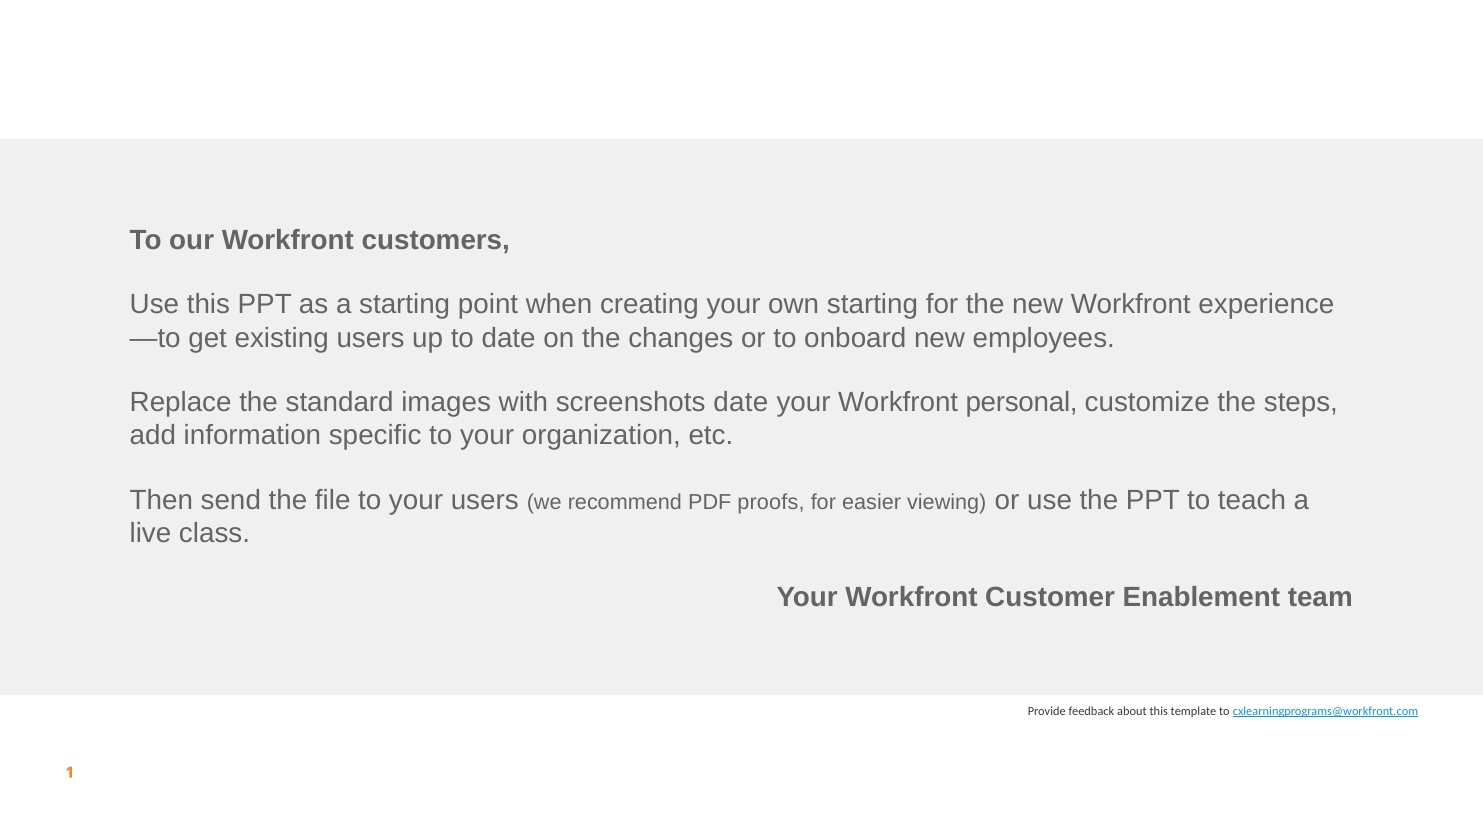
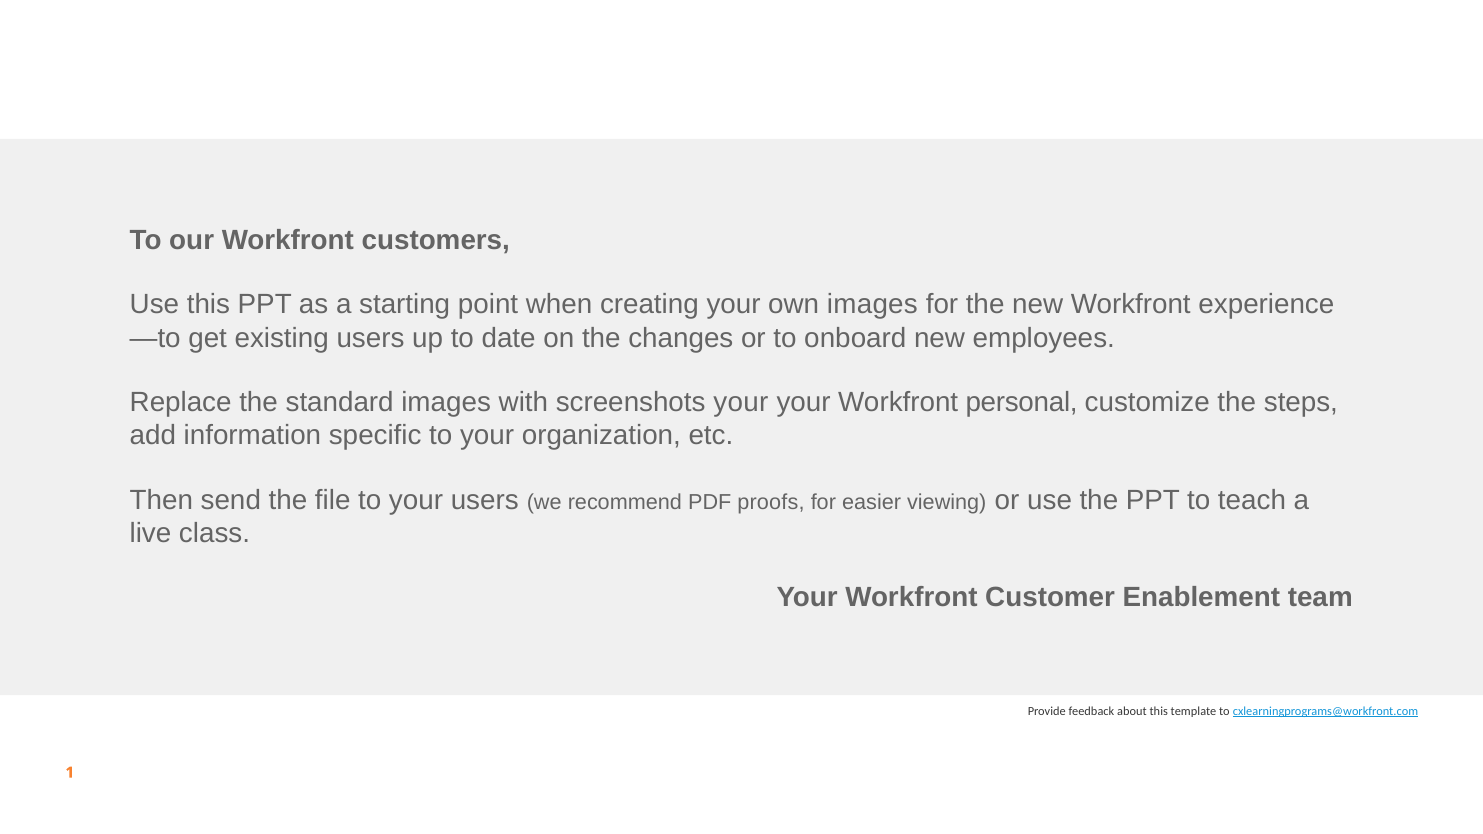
own starting: starting -> images (872, 305)
screenshots date: date -> your (741, 402)
